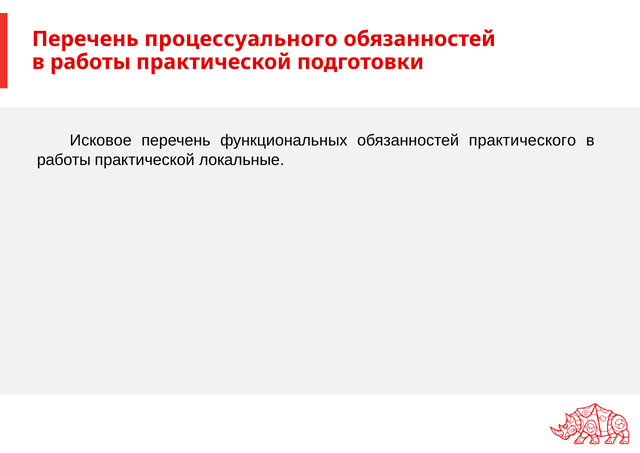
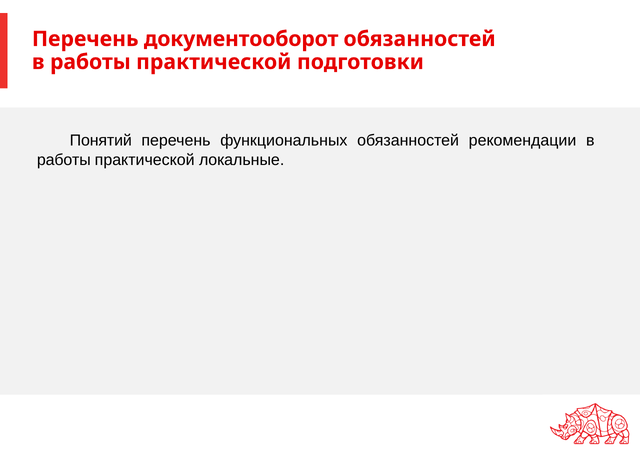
процессуального: процессуального -> документооборот (241, 39)
Исковое: Исковое -> Понятий (101, 141)
практического: практического -> рекомендации (523, 141)
